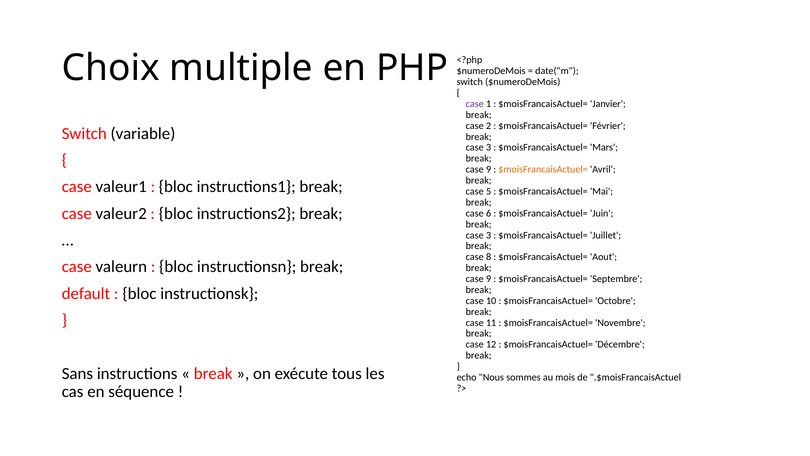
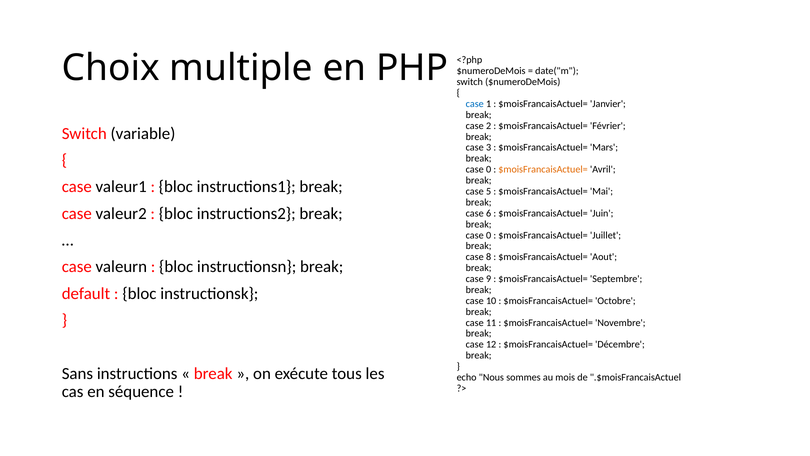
case colour: purple -> blue (475, 104)
9: 9 -> 0 (489, 169)
3: 3 -> 0 (489, 235)
